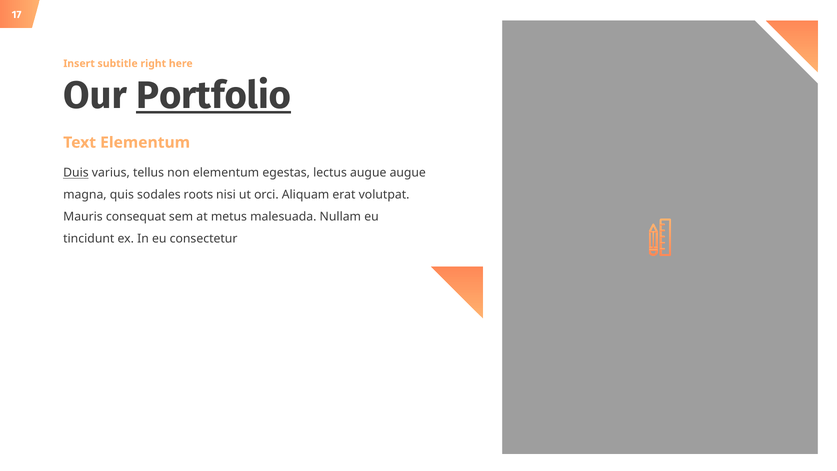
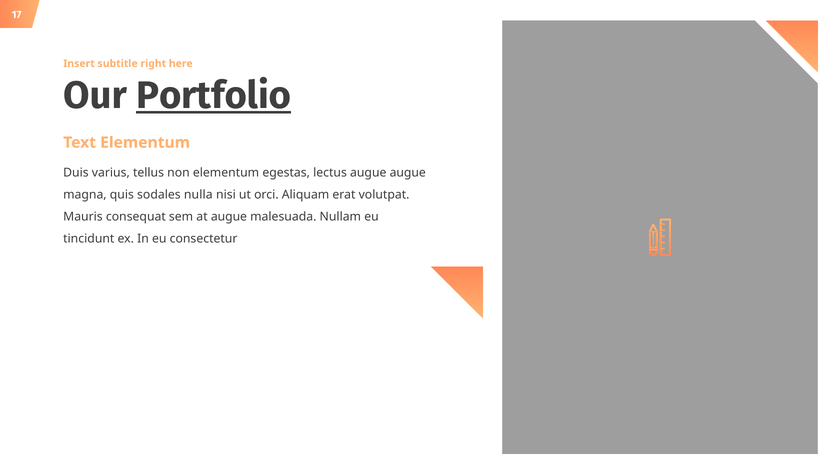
Duis underline: present -> none (76, 173)
roots: roots -> nulla (198, 195)
at metus: metus -> augue (229, 217)
